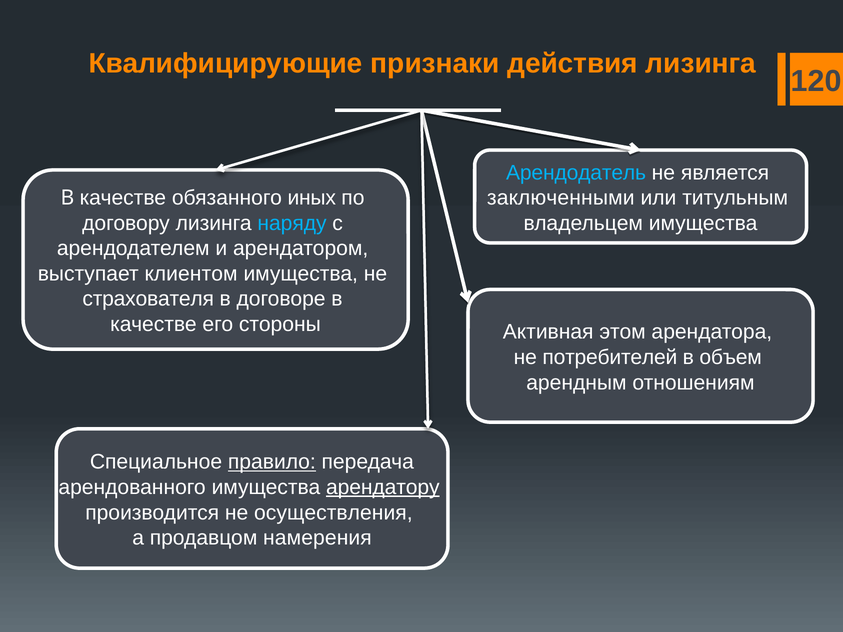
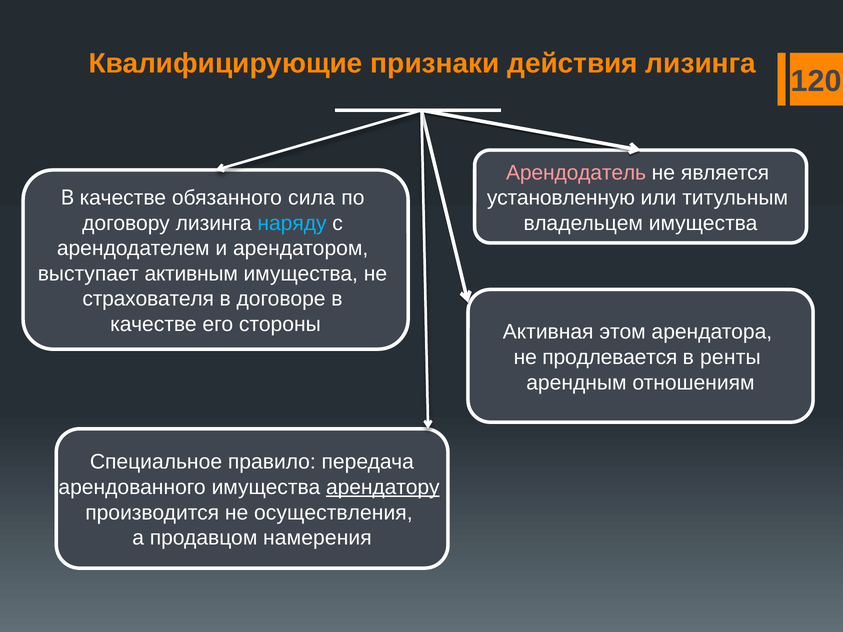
Арендодатель colour: light blue -> pink (576, 173)
заключенными: заключенными -> установленную (561, 198)
иных: иных -> сила (312, 198)
клиентом: клиентом -> активным (191, 274)
потребителей: потребителей -> продлевается (610, 357)
объем: объем -> ренты (730, 357)
правило underline: present -> none (272, 462)
